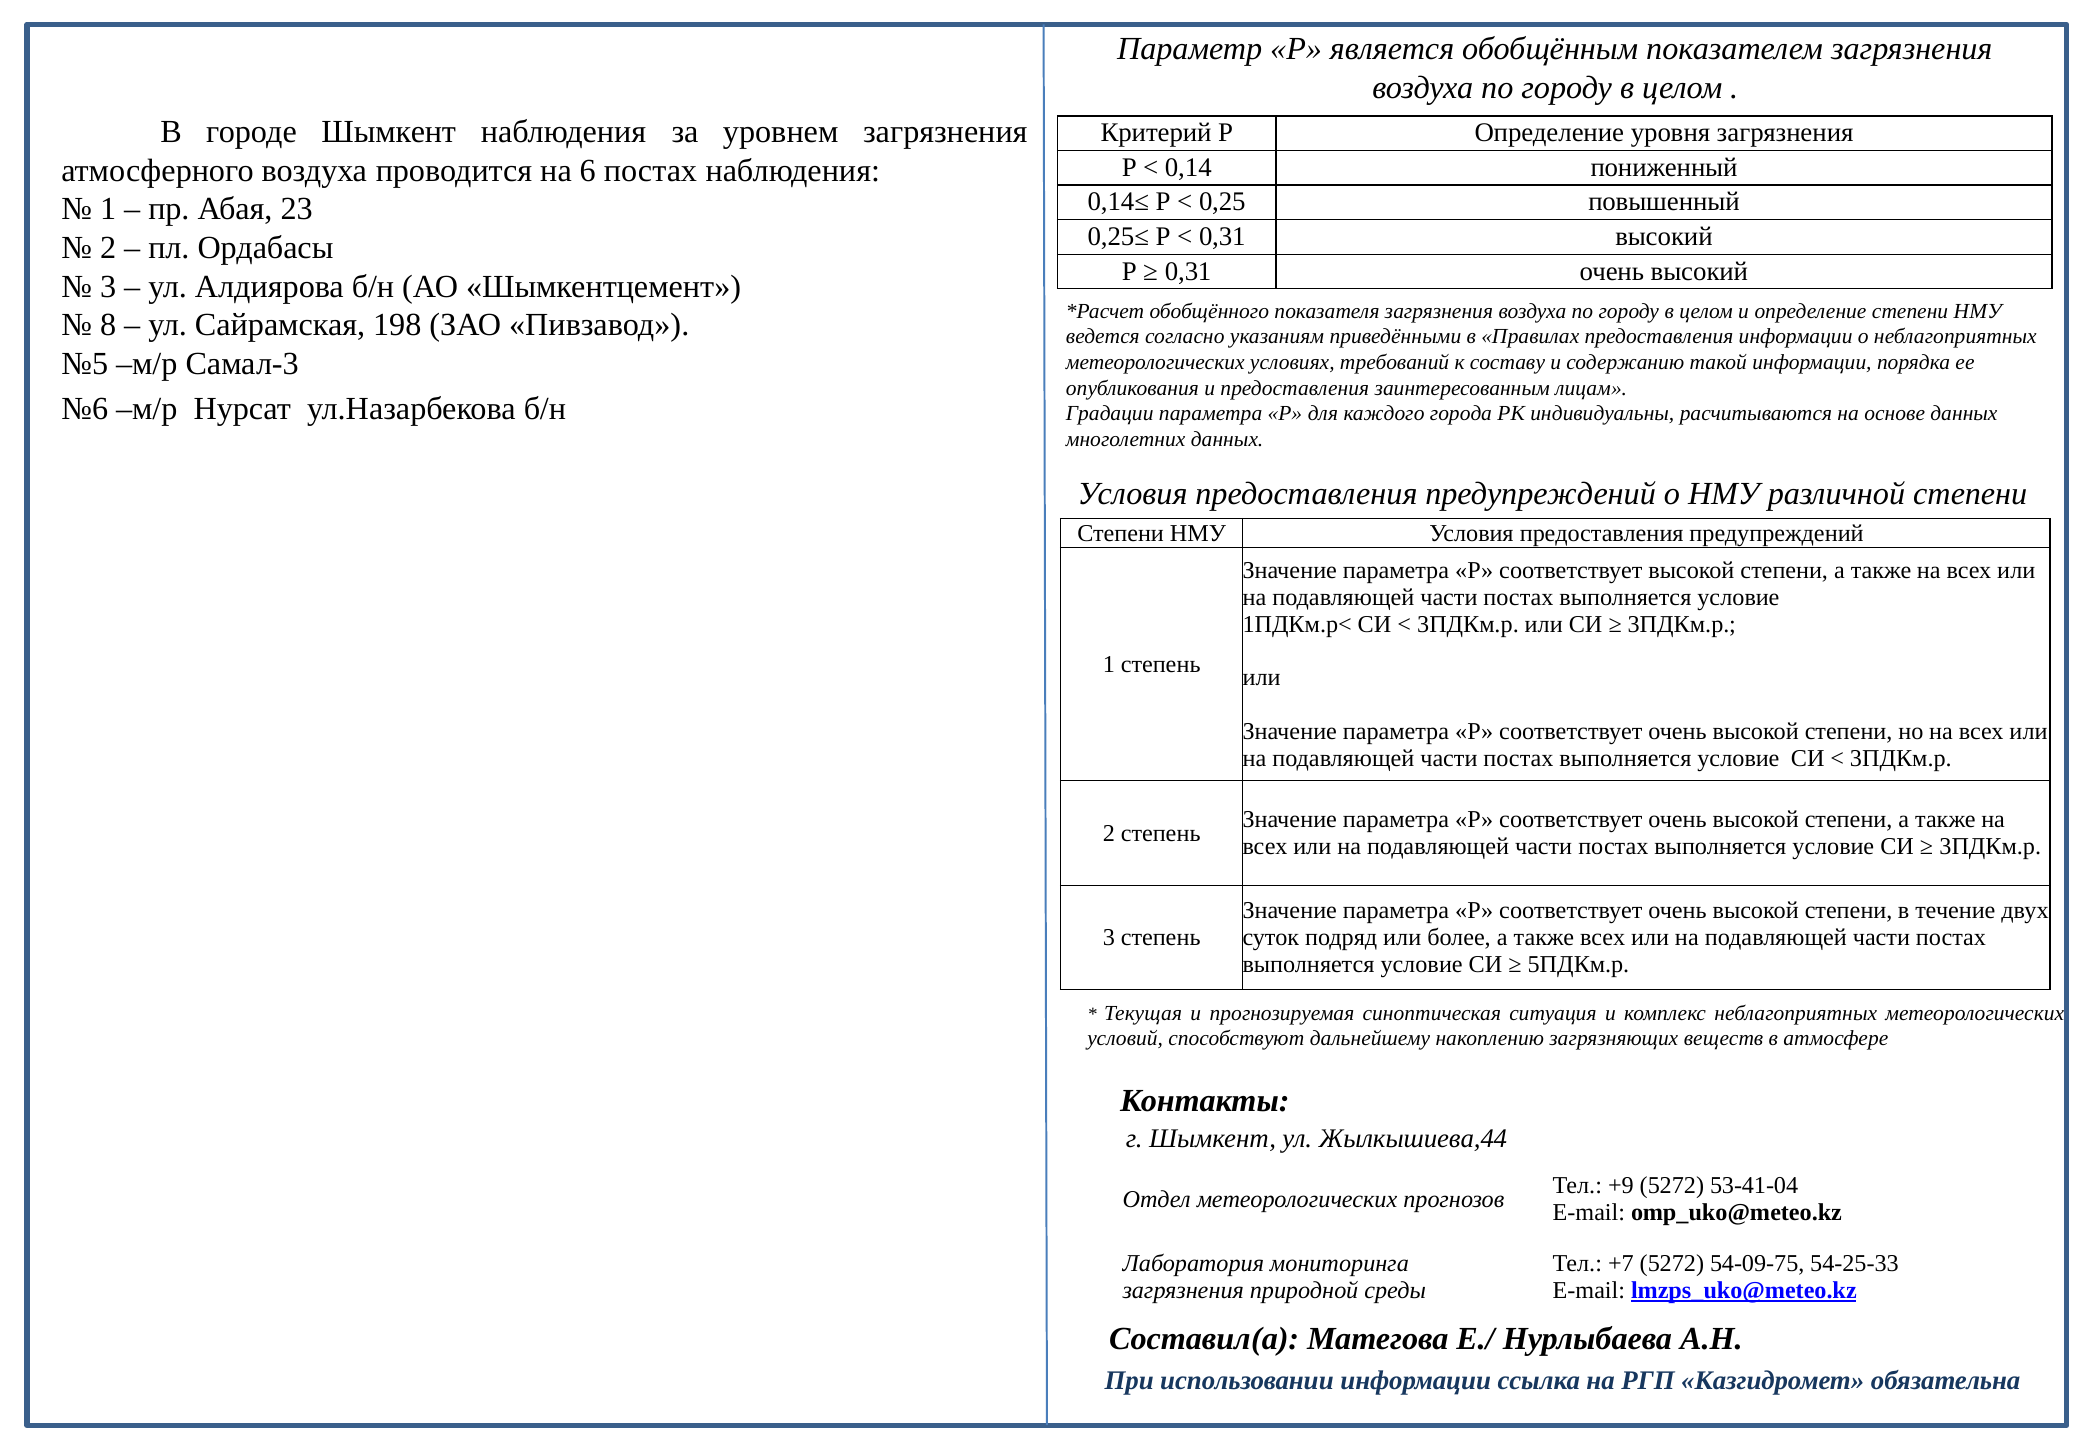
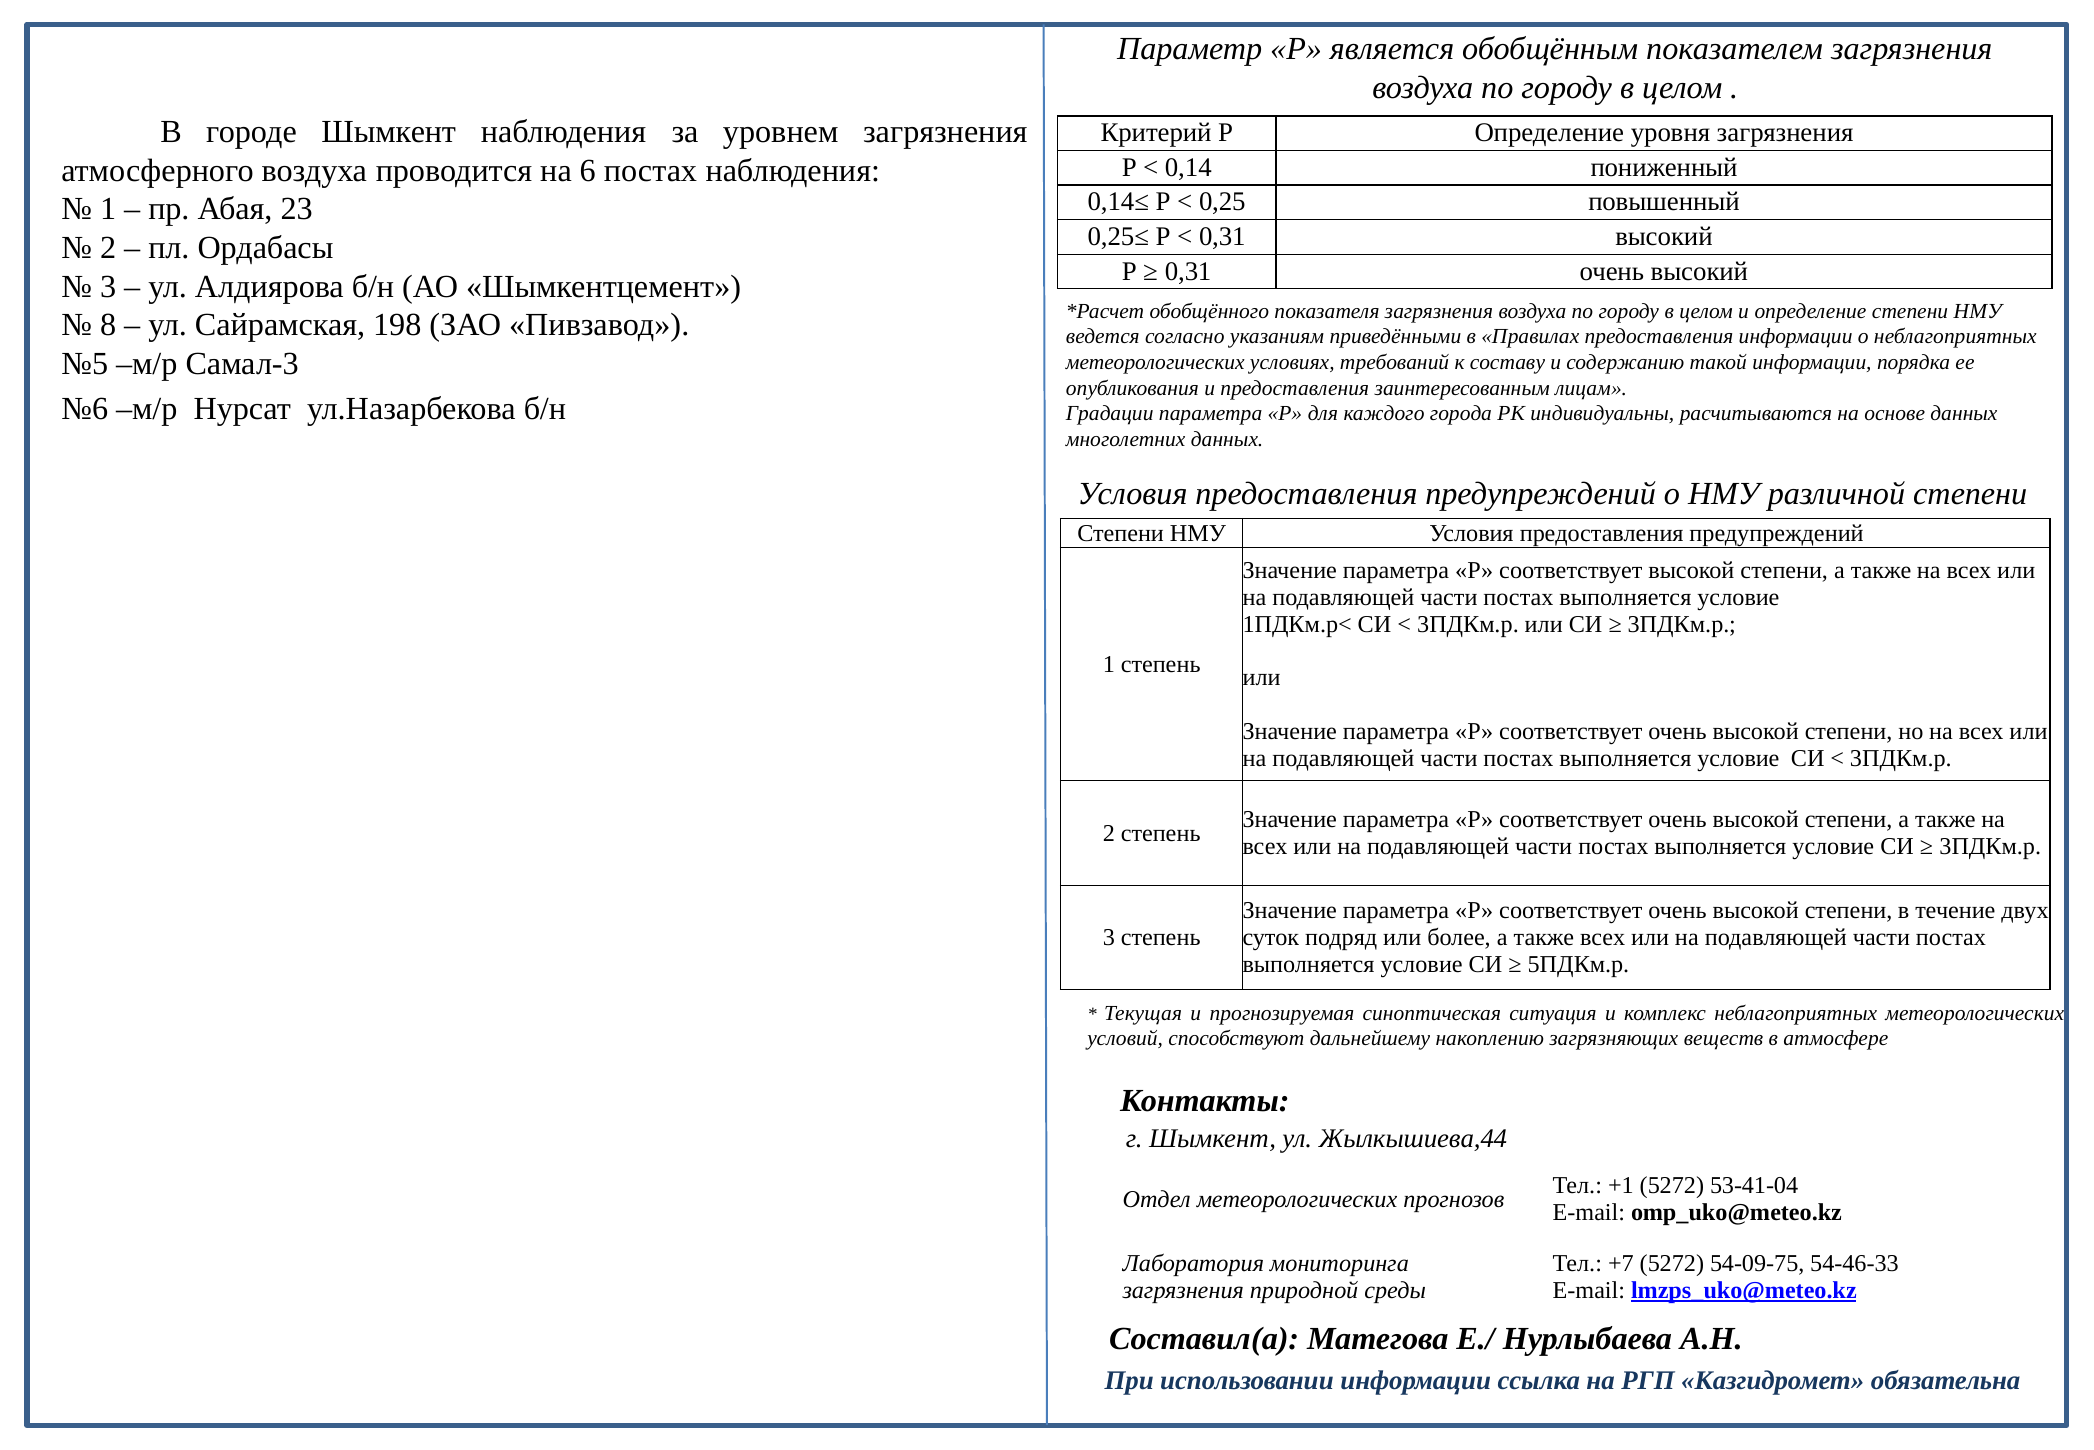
+9: +9 -> +1 (1621, 1186)
54-25-33: 54-25-33 -> 54-46-33 (1854, 1263)
